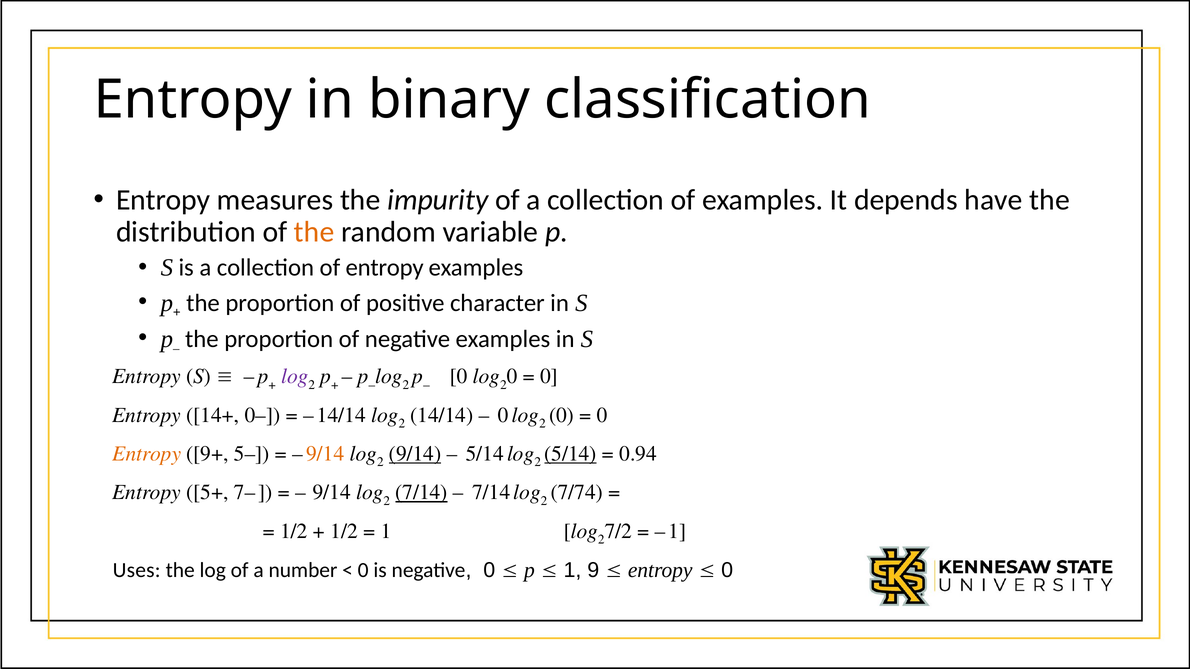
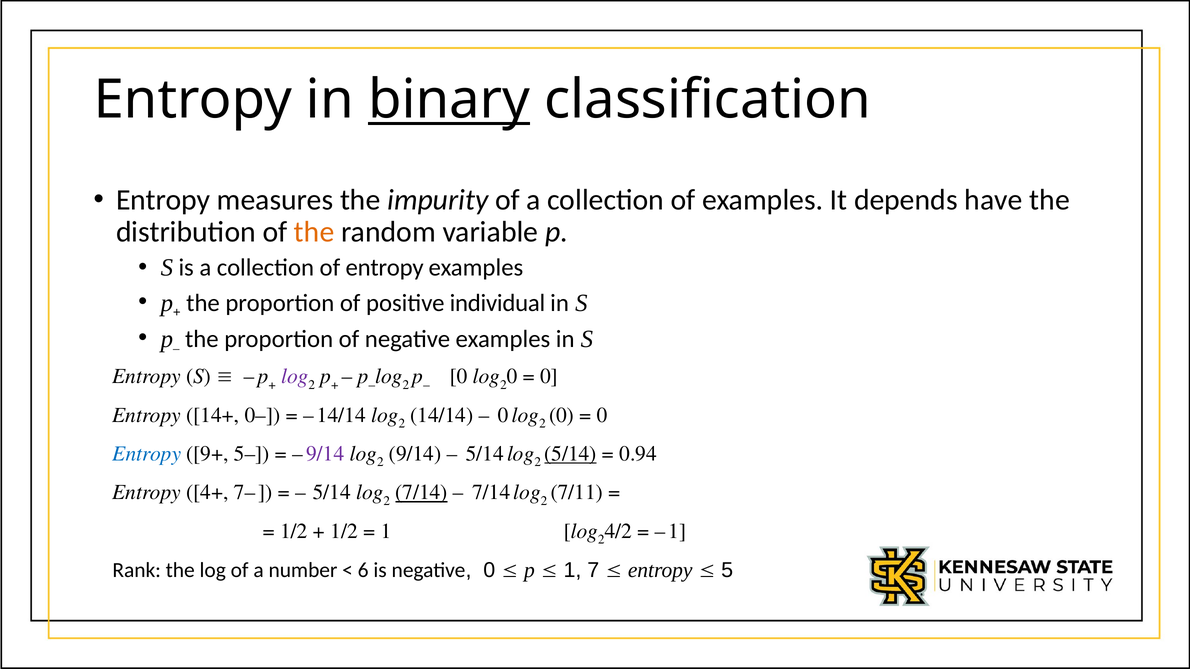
binary underline: none -> present (449, 100)
character: character -> individual (497, 303)
Entropy colour: orange -> blue (147, 454)
9/14 colour: orange -> purple (325, 454)
9/14 underline: present -> none (415, 454)
5+: 5+ -> 4+ (207, 493)
9/14: 9/14 -> 5/14 (332, 493)
7/74: 7/74 -> 7/11 (577, 493)
7/2: 7/2 -> 4/2 (618, 531)
Uses: Uses -> Rank (137, 571)
0: 0 -> 6 (363, 571)
9: 9 -> 7 (593, 571)
0: 0 -> 5 (727, 571)
